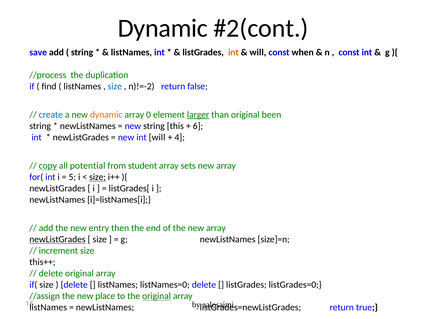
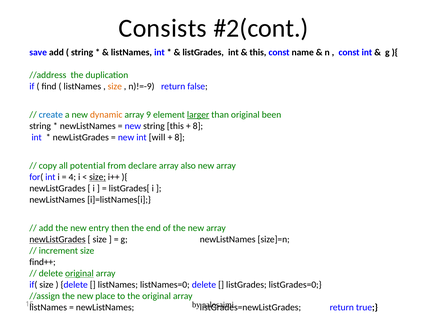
Dynamic: Dynamic -> Consists (163, 28)
int colour: orange -> black (233, 52)
will: will -> this (258, 52)
when: when -> name (303, 52)
//process: //process -> //address (48, 75)
size colour: blue -> orange (115, 86)
n)!=-2: n)!=-2 -> n)!=-9 (141, 86)
0: 0 -> 9 (149, 115)
6: 6 -> 8 (198, 126)
4: 4 -> 8 (180, 138)
copy underline: present -> none (48, 166)
student: student -> declare (143, 166)
sets: sets -> also (188, 166)
5: 5 -> 4 (72, 177)
this++: this++ -> find++ (42, 263)
original underline: none -> present (79, 274)
original underline: present -> none (157, 297)
